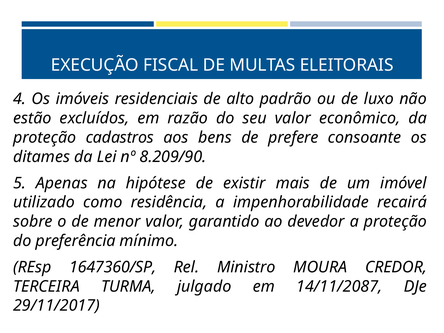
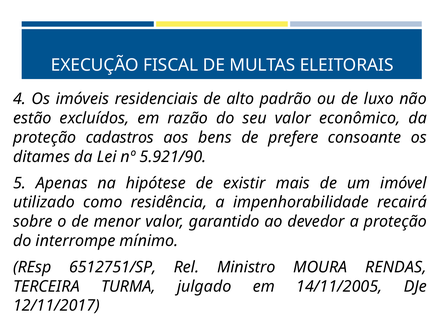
8.209/90: 8.209/90 -> 5.921/90 (173, 157)
preferência: preferência -> interrompe (76, 241)
1647360/SP: 1647360/SP -> 6512751/SP (113, 267)
CREDOR: CREDOR -> RENDAS (396, 267)
14/11/2087: 14/11/2087 -> 14/11/2005 (339, 286)
29/11/2017: 29/11/2017 -> 12/11/2017 (57, 306)
